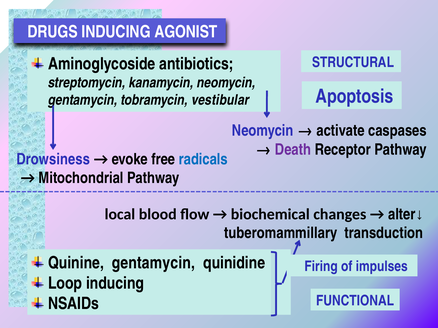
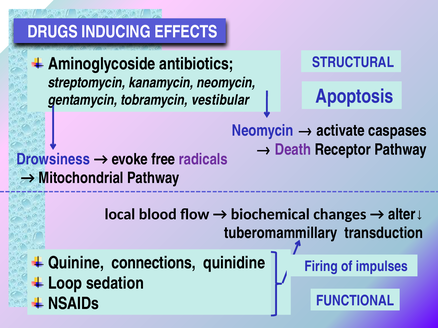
AGONIST: AGONIST -> EFFECTS (186, 32)
radicals colour: blue -> purple (203, 159)
Quinine gentamycin: gentamycin -> connections (154, 263)
Loop inducing: inducing -> sedation (115, 284)
